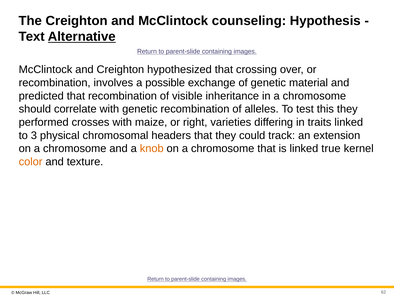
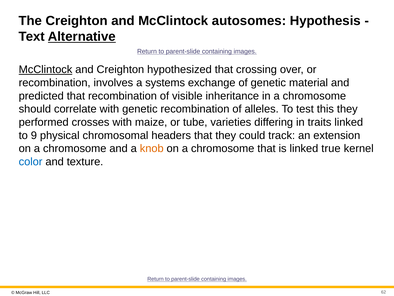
counseling: counseling -> autosomes (249, 21)
McClintock underline: none -> present (46, 70)
possible: possible -> systems (165, 83)
right: right -> tube (195, 122)
3: 3 -> 9 (34, 135)
color colour: orange -> blue (31, 161)
